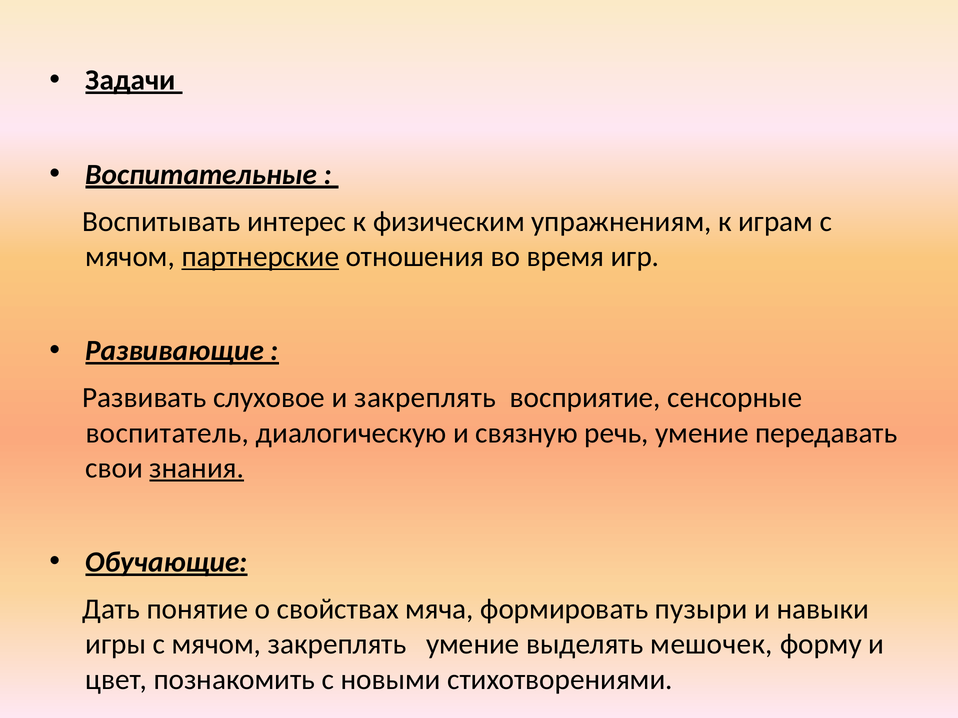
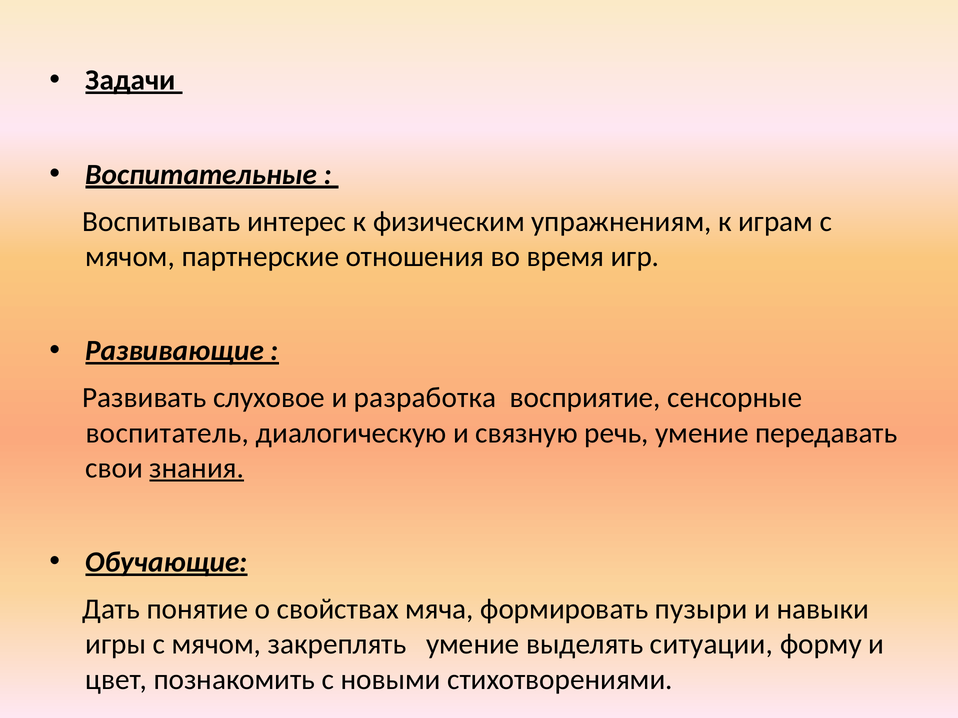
партнерские underline: present -> none (260, 257)
и закреплять: закреплять -> разработка (425, 398)
мешочек: мешочек -> ситуации (712, 645)
